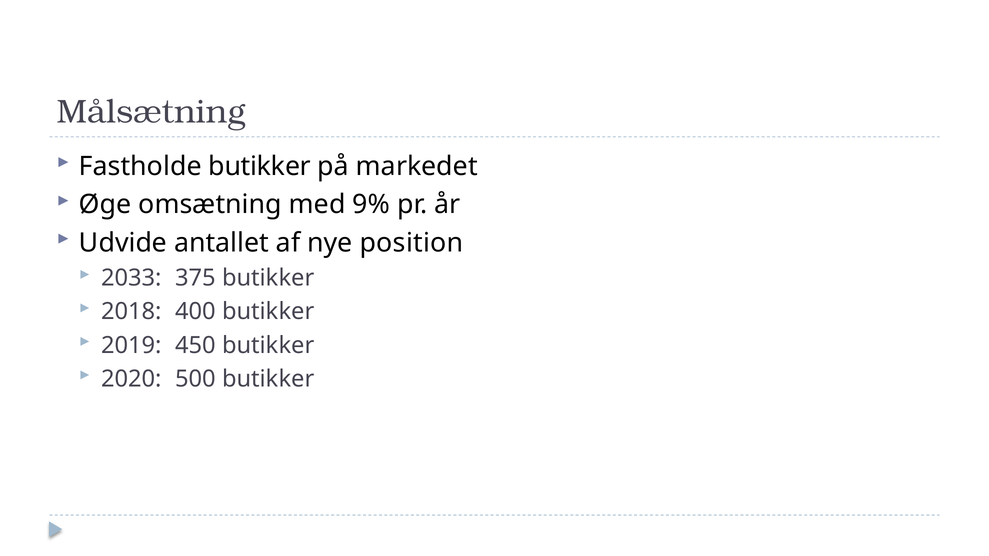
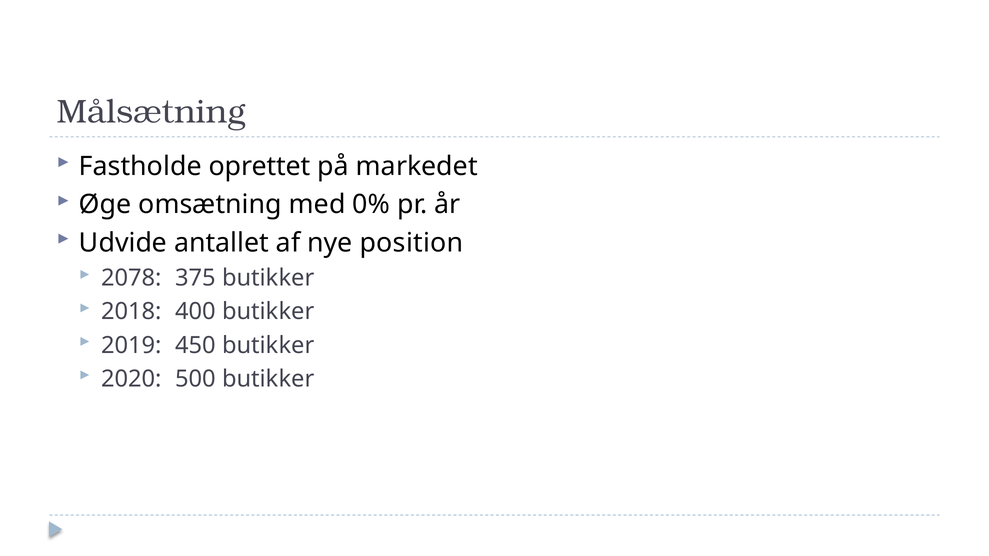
Fastholde butikker: butikker -> oprettet (260, 166)
9%: 9% -> 0% (371, 205)
2033: 2033 -> 2078 (131, 278)
